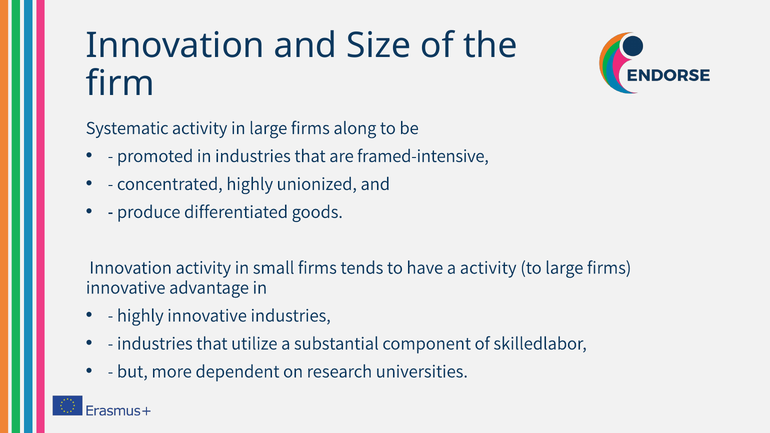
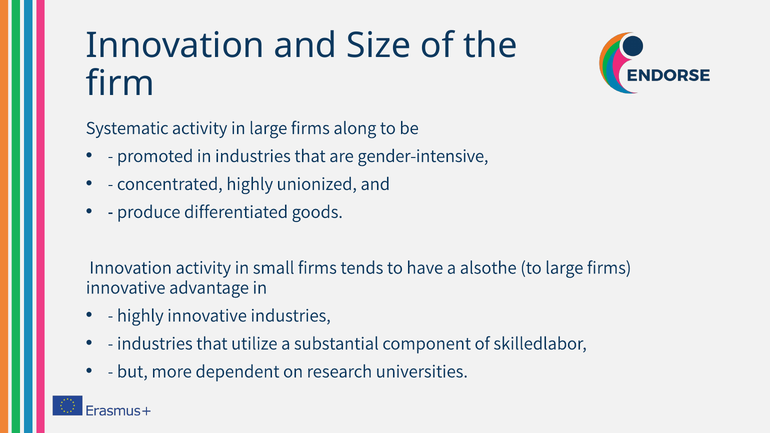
framed-intensive: framed-intensive -> gender-intensive (423, 156)
a activity: activity -> alsothe (488, 268)
